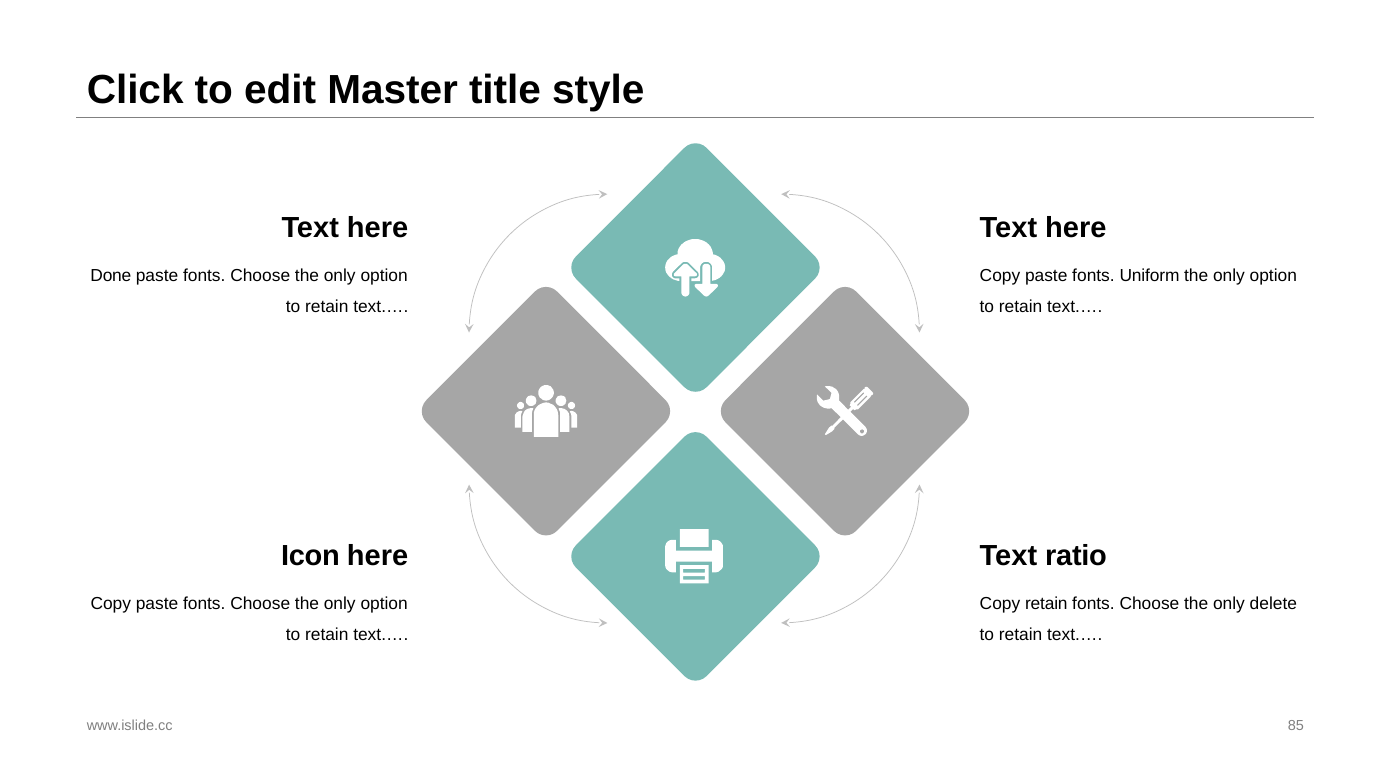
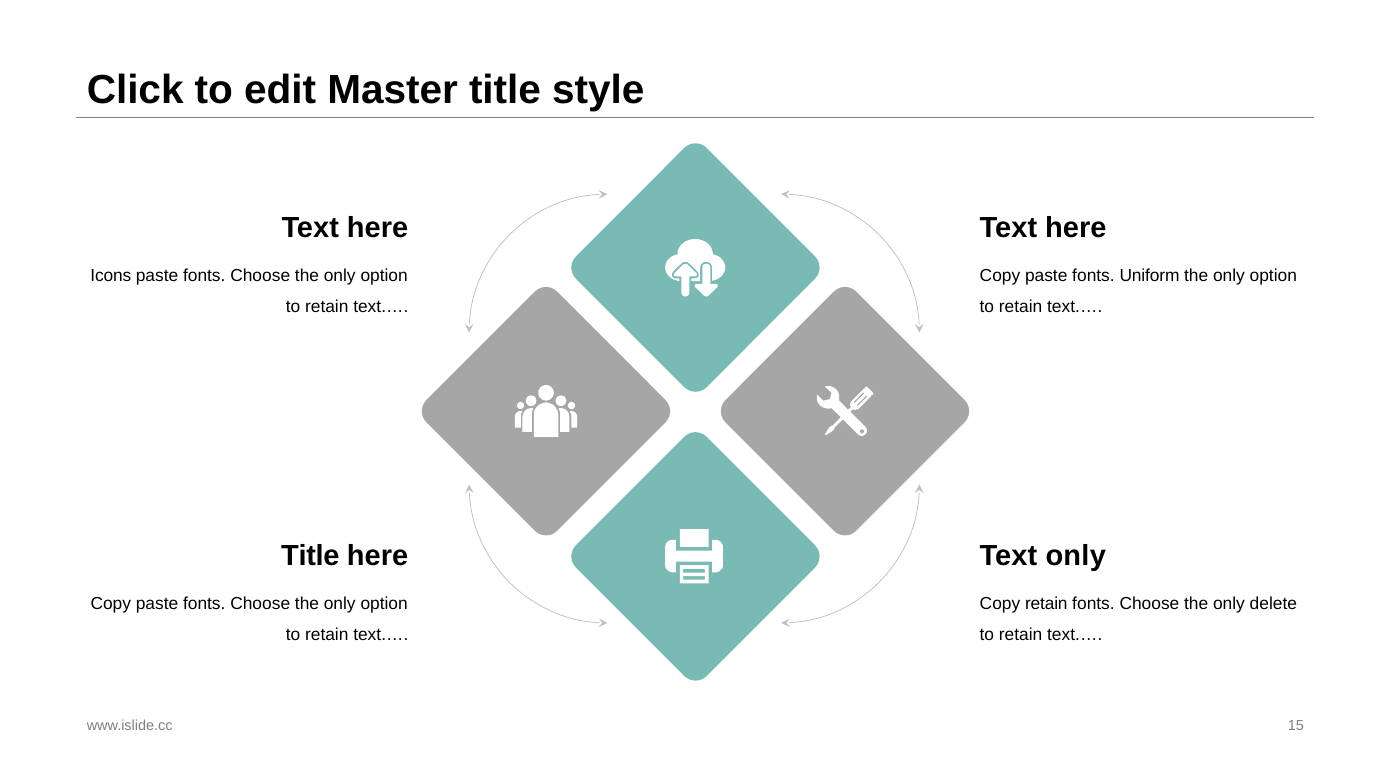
Done: Done -> Icons (111, 275)
Icon: Icon -> Title (310, 556)
Text ratio: ratio -> only (1076, 556)
85: 85 -> 15 (1296, 725)
